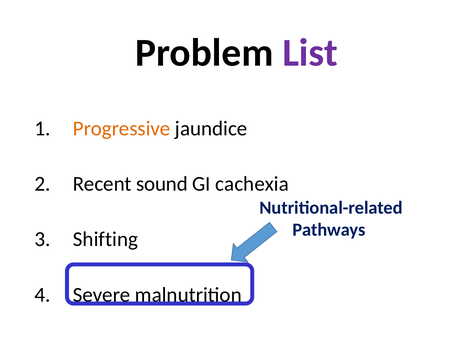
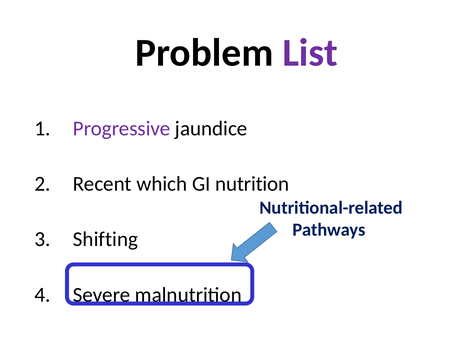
Progressive colour: orange -> purple (122, 128)
sound: sound -> which (162, 184)
cachexia: cachexia -> nutrition (252, 184)
